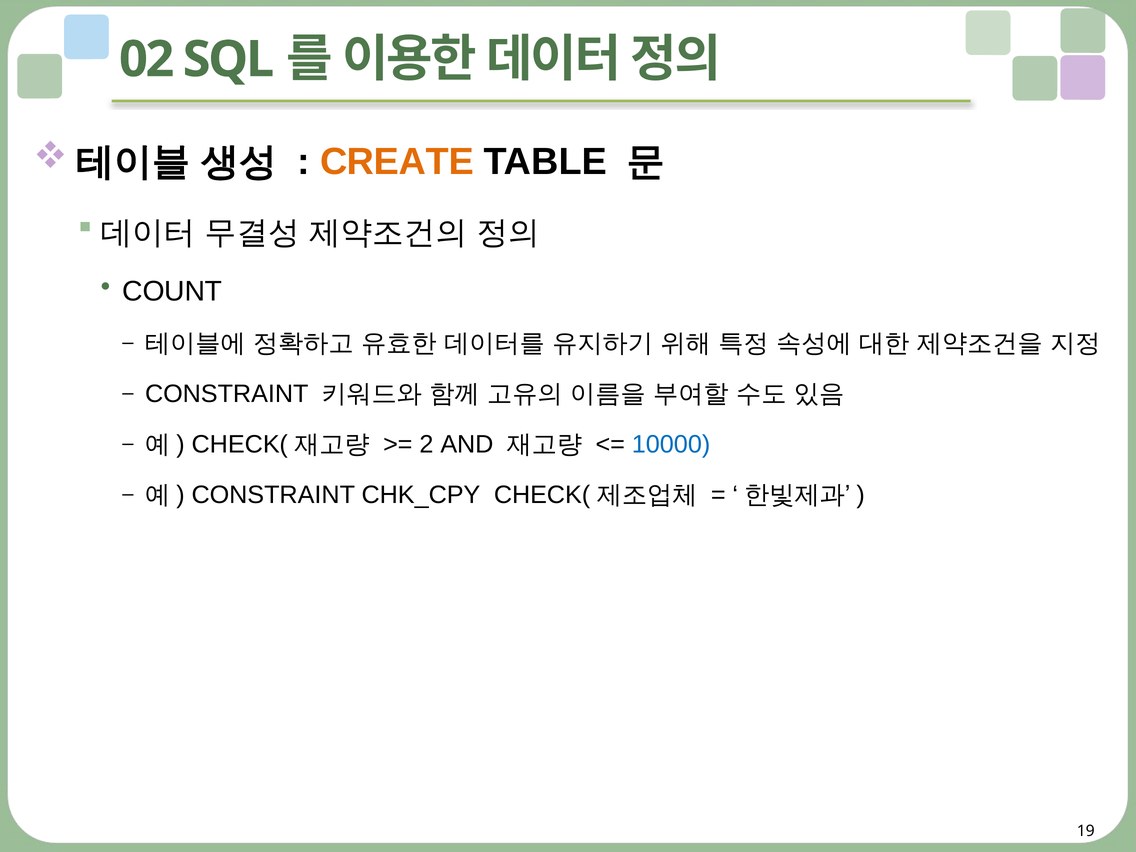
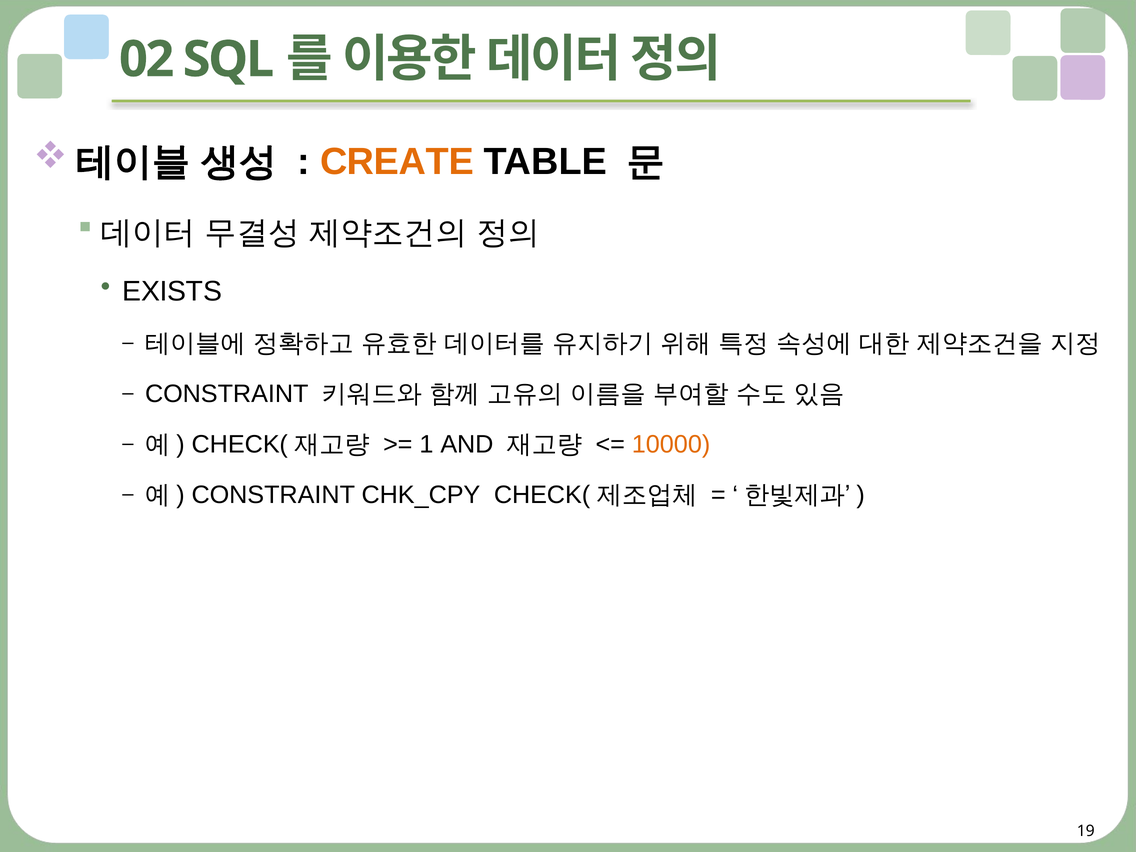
COUNT: COUNT -> EXISTS (172, 291)
2: 2 -> 1 (426, 445)
10000 colour: blue -> orange (671, 445)
